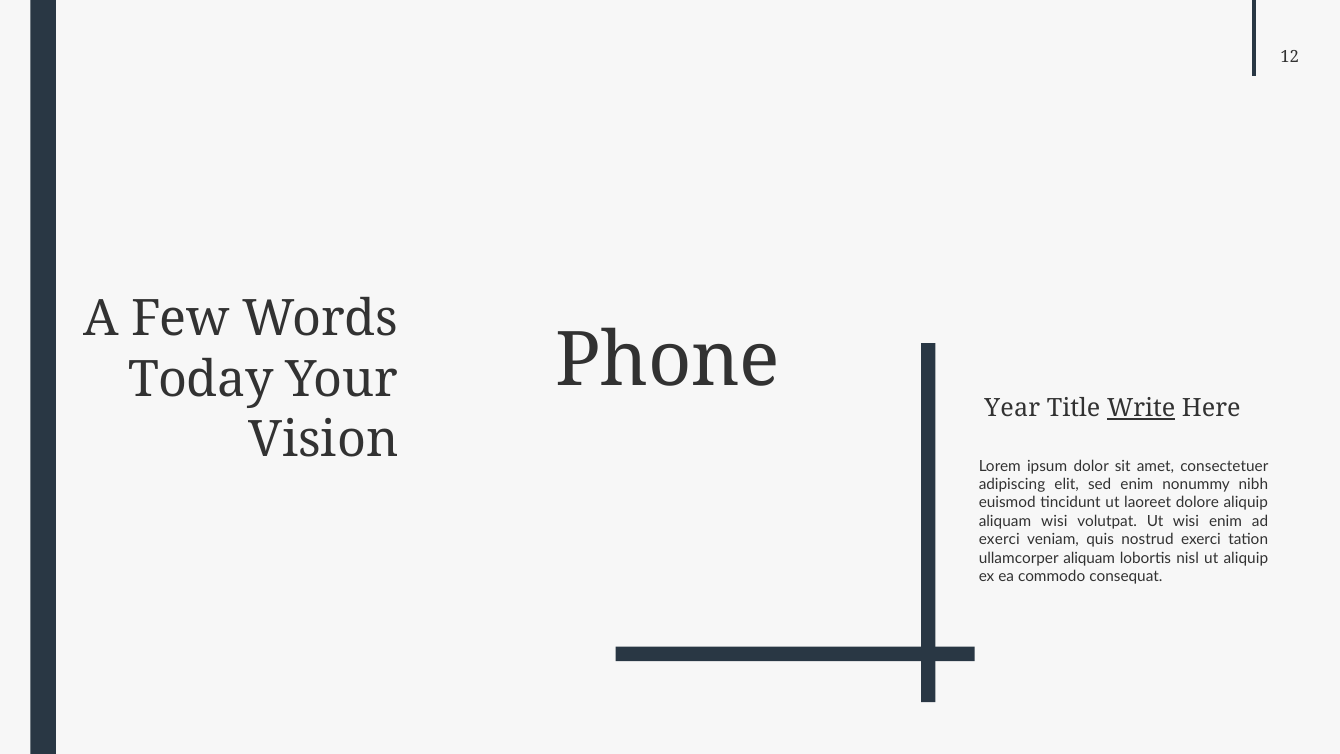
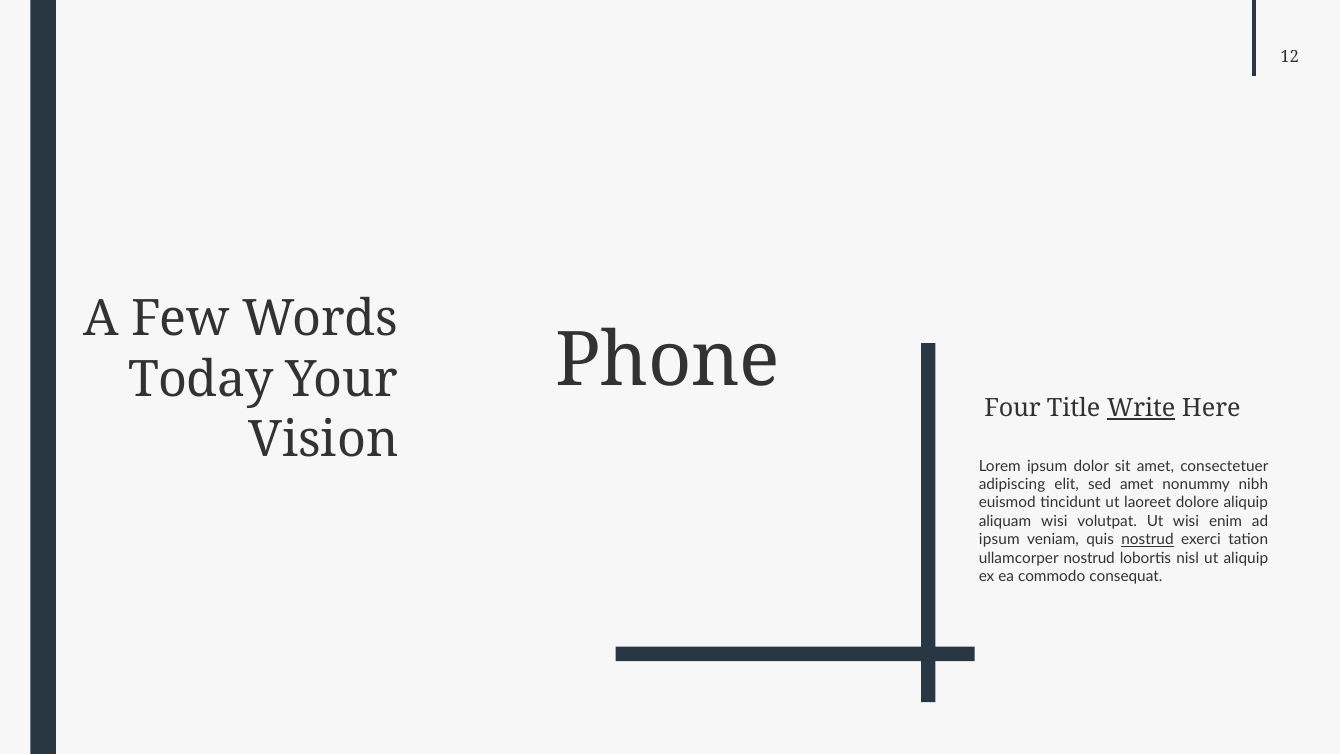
Year: Year -> Four (1013, 408)
sed enim: enim -> amet (1137, 484)
exerci: exerci -> ipsum (999, 540)
nostrud underline: none -> present (1147, 540)
ullamcorper aliquam: aliquam -> nostrud (1089, 558)
